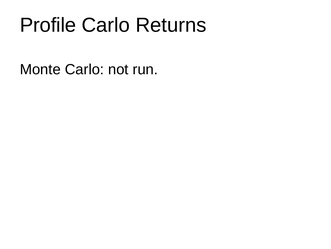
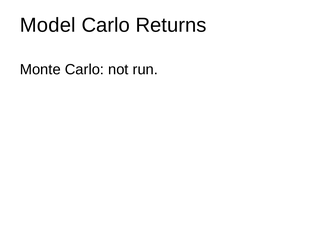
Profile: Profile -> Model (48, 25)
